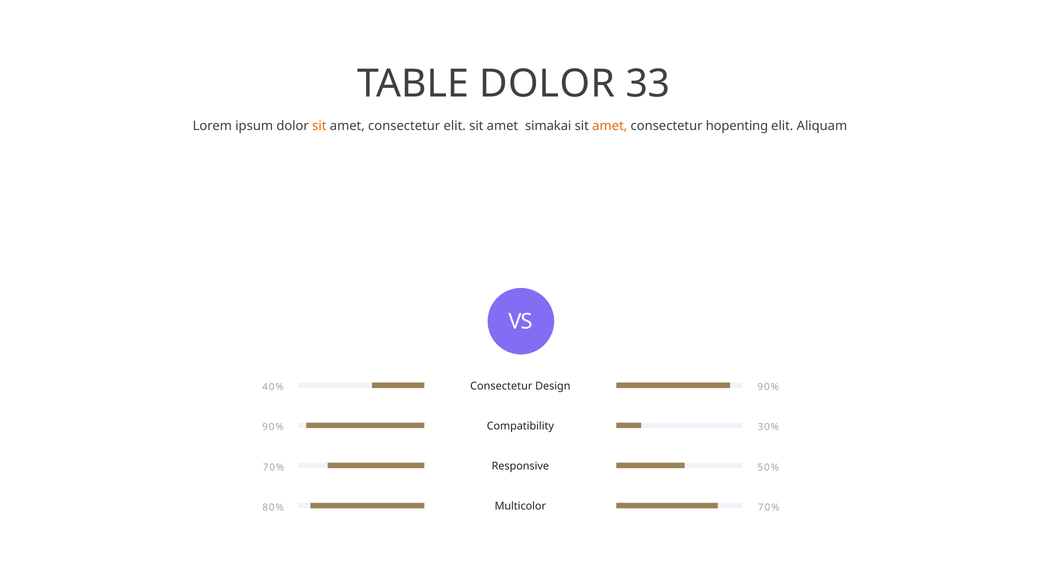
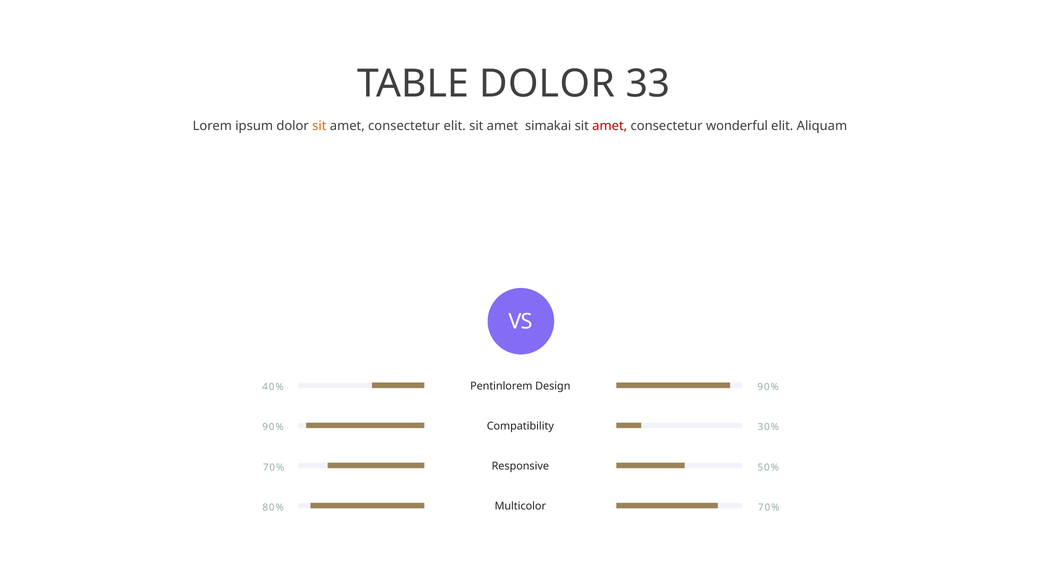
amet colour: orange -> red (610, 126)
hopenting: hopenting -> wonderful (737, 126)
Consectetur: Consectetur -> Pentinlorem (501, 386)
